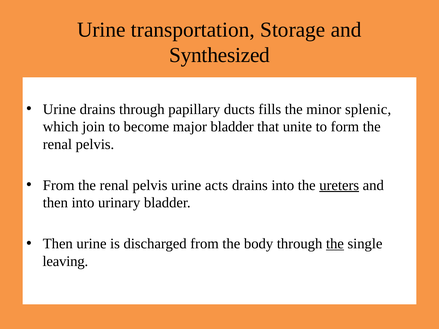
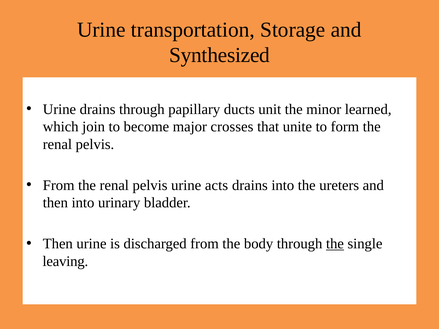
fills: fills -> unit (270, 109)
splenic: splenic -> learned (368, 109)
major bladder: bladder -> crosses (232, 127)
ureters underline: present -> none (339, 185)
